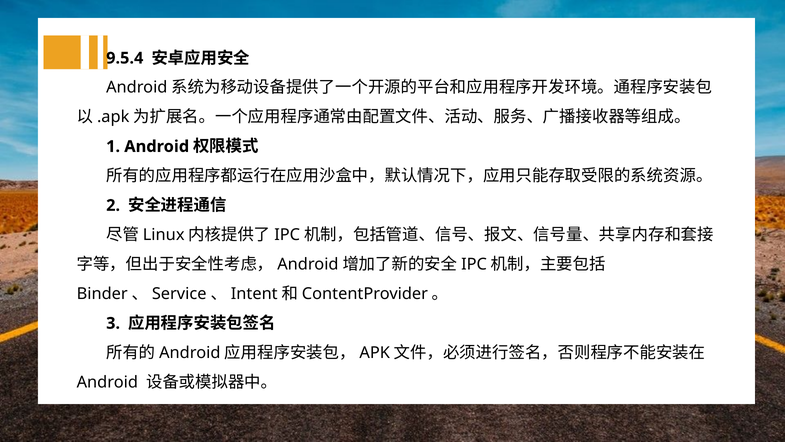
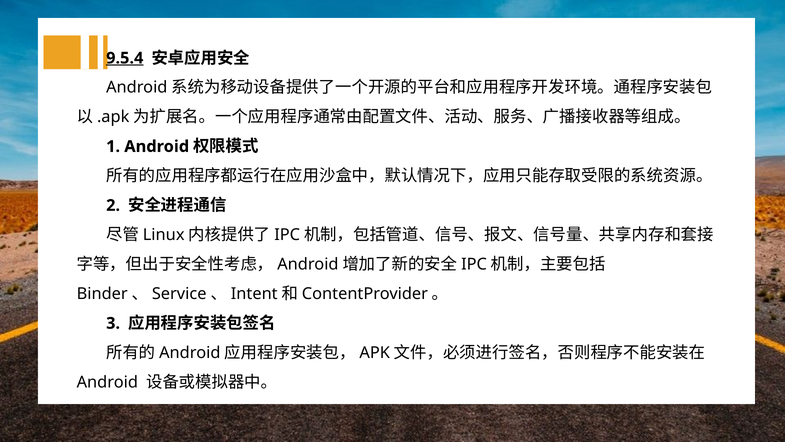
9.5.4 underline: none -> present (125, 58)
